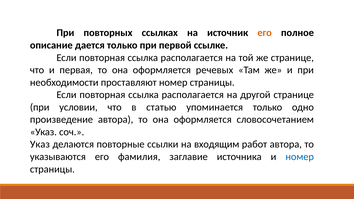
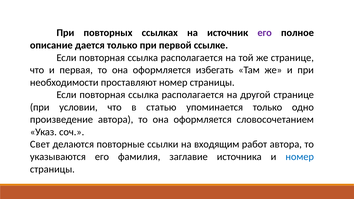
его colour: orange -> purple (265, 33)
речевых: речевых -> избегать (215, 70)
Указ: Указ -> Свет (40, 144)
